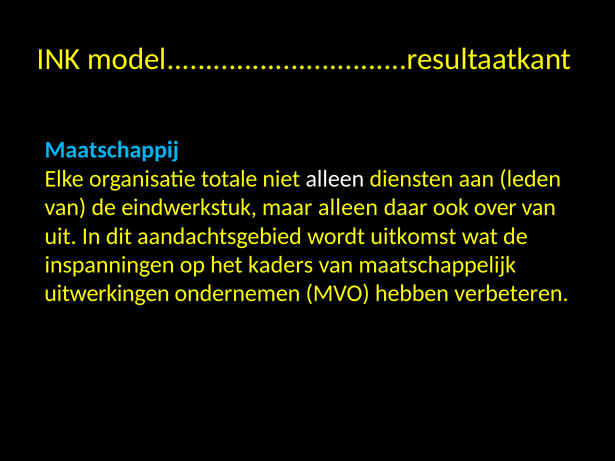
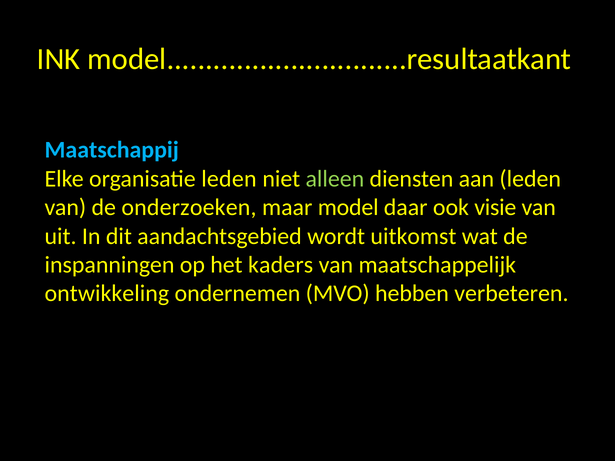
organisatie totale: totale -> leden (229, 179)
alleen colour: white -> light green (335, 179)
eindwerkstuk: eindwerkstuk -> onderzoeken (189, 208)
maar alleen: alleen -> model (348, 208)
over: over -> visie (495, 208)
uitwerkingen: uitwerkingen -> ontwikkeling (107, 294)
